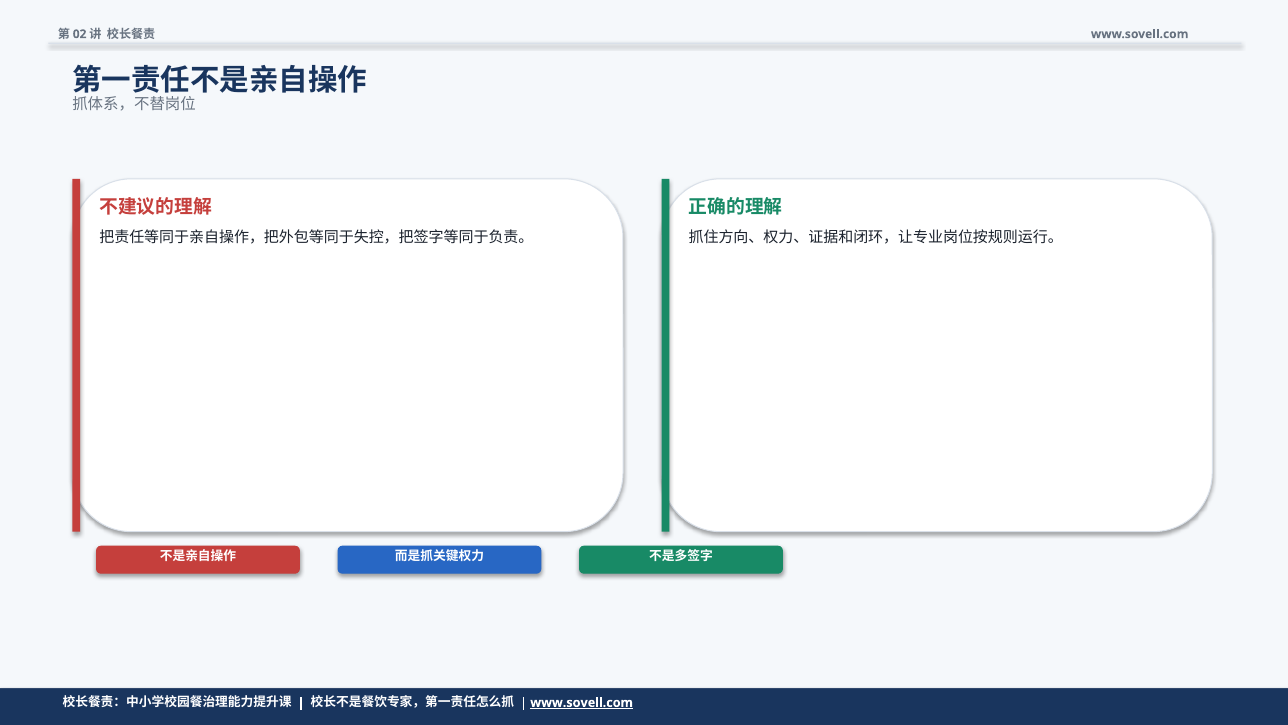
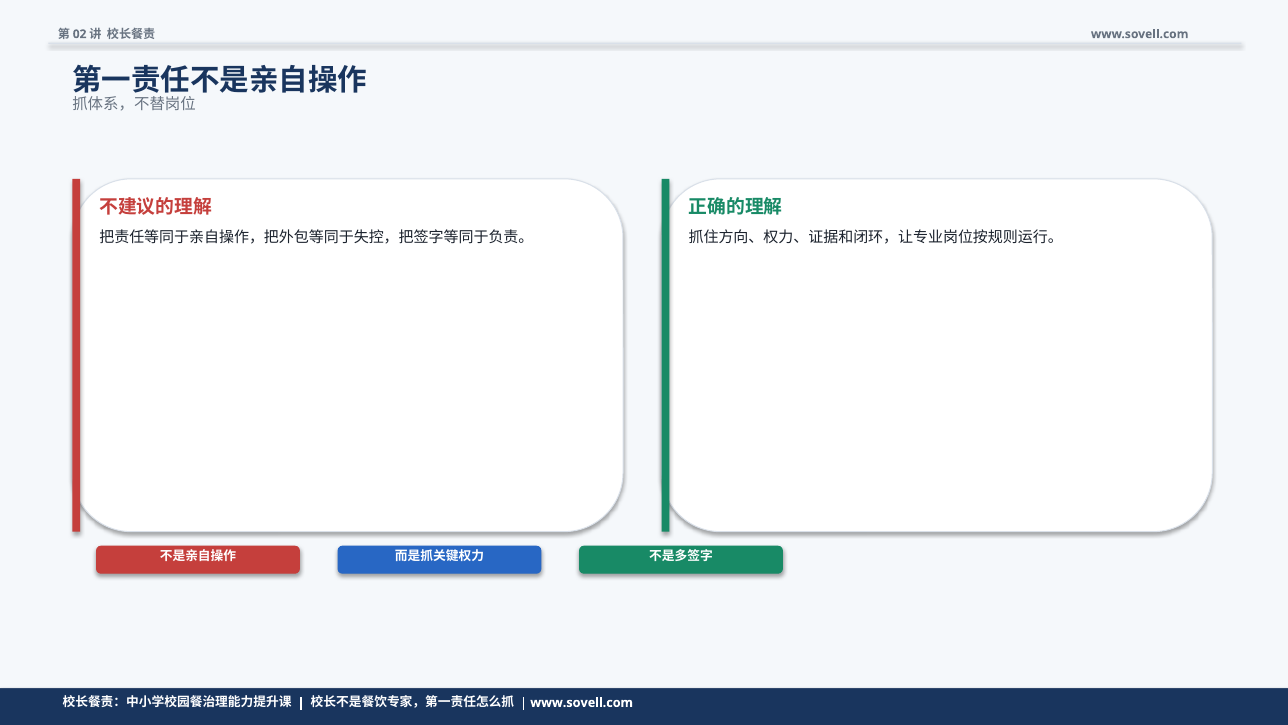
www.sovell.com underline: present -> none (582, 702)
